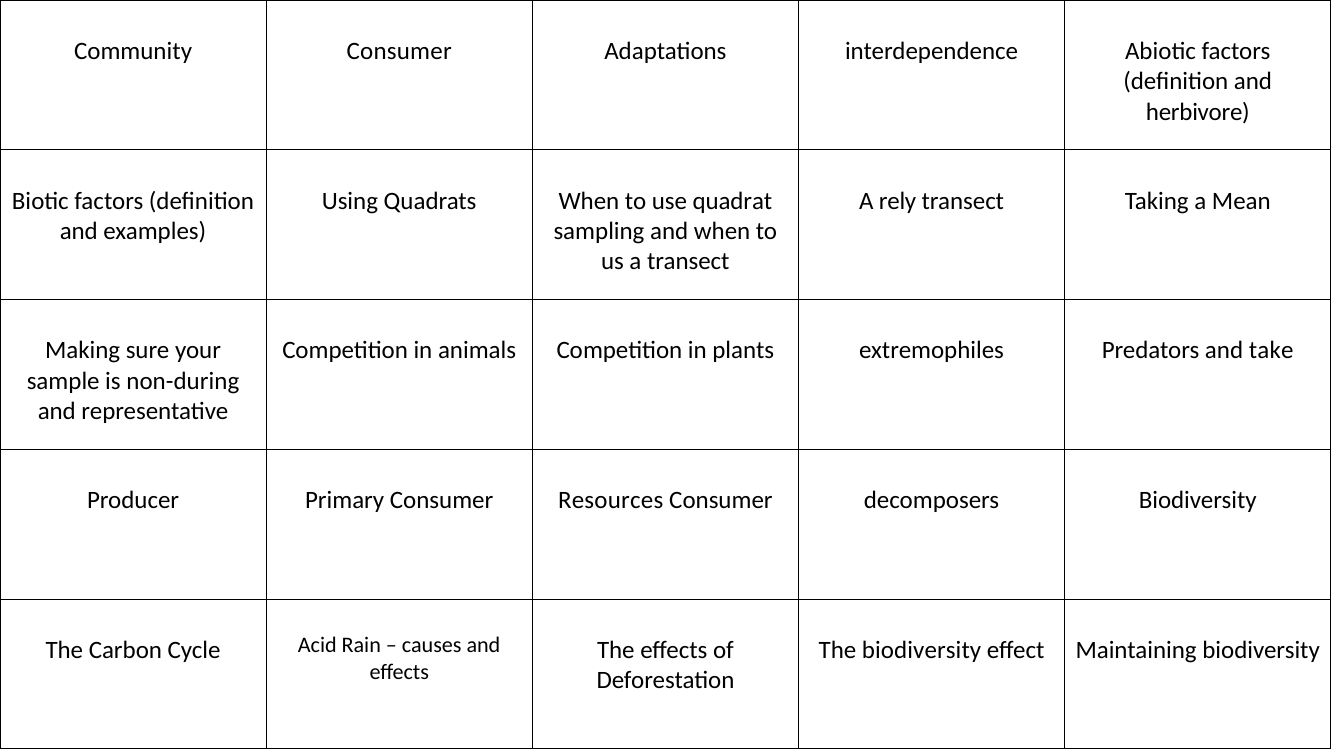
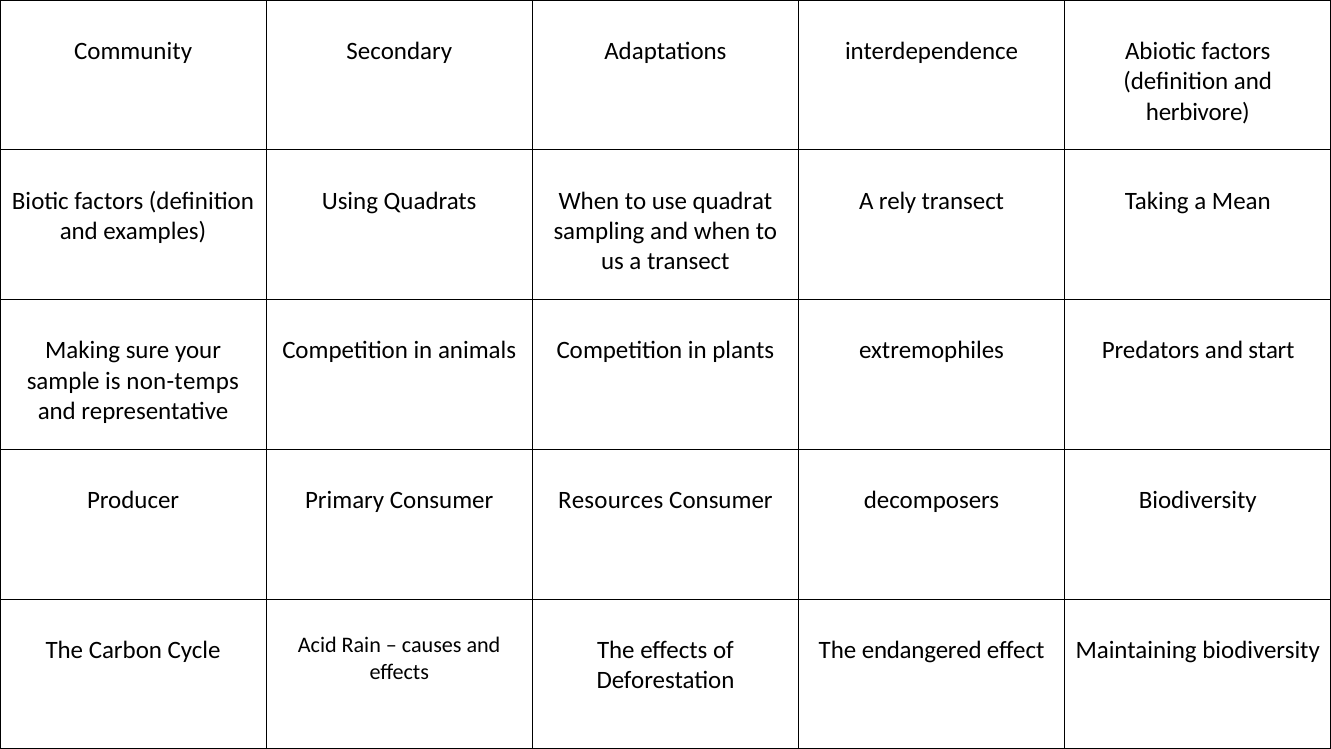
Community Consumer: Consumer -> Secondary (399, 51)
take: take -> start (1271, 350)
non-during: non-during -> non-temps (183, 381)
The biodiversity: biodiversity -> endangered (922, 650)
